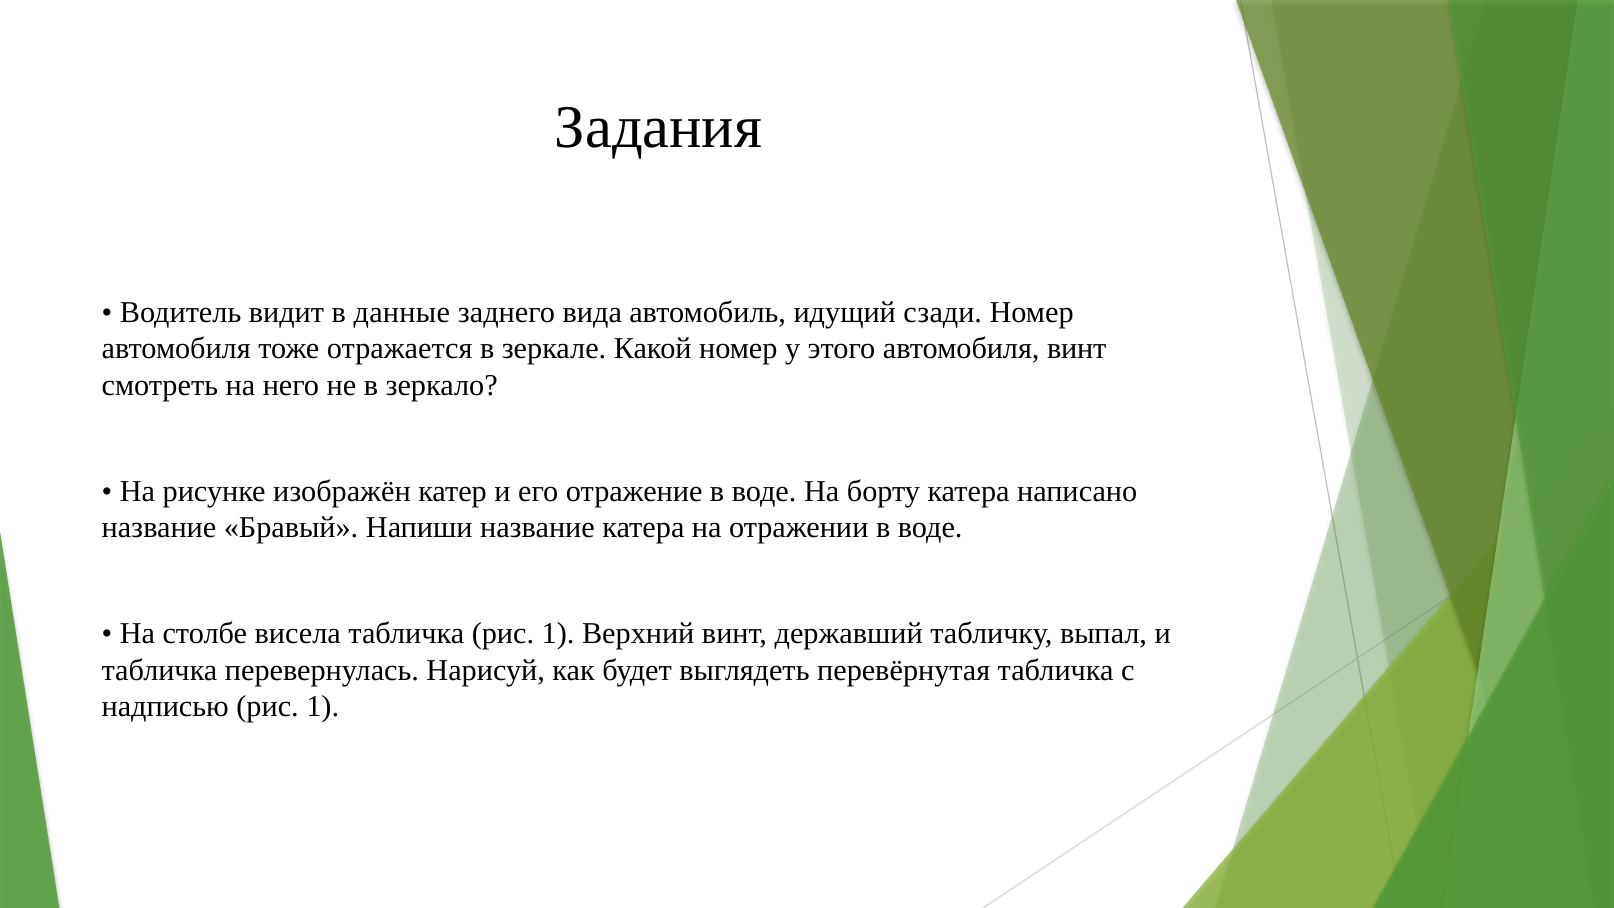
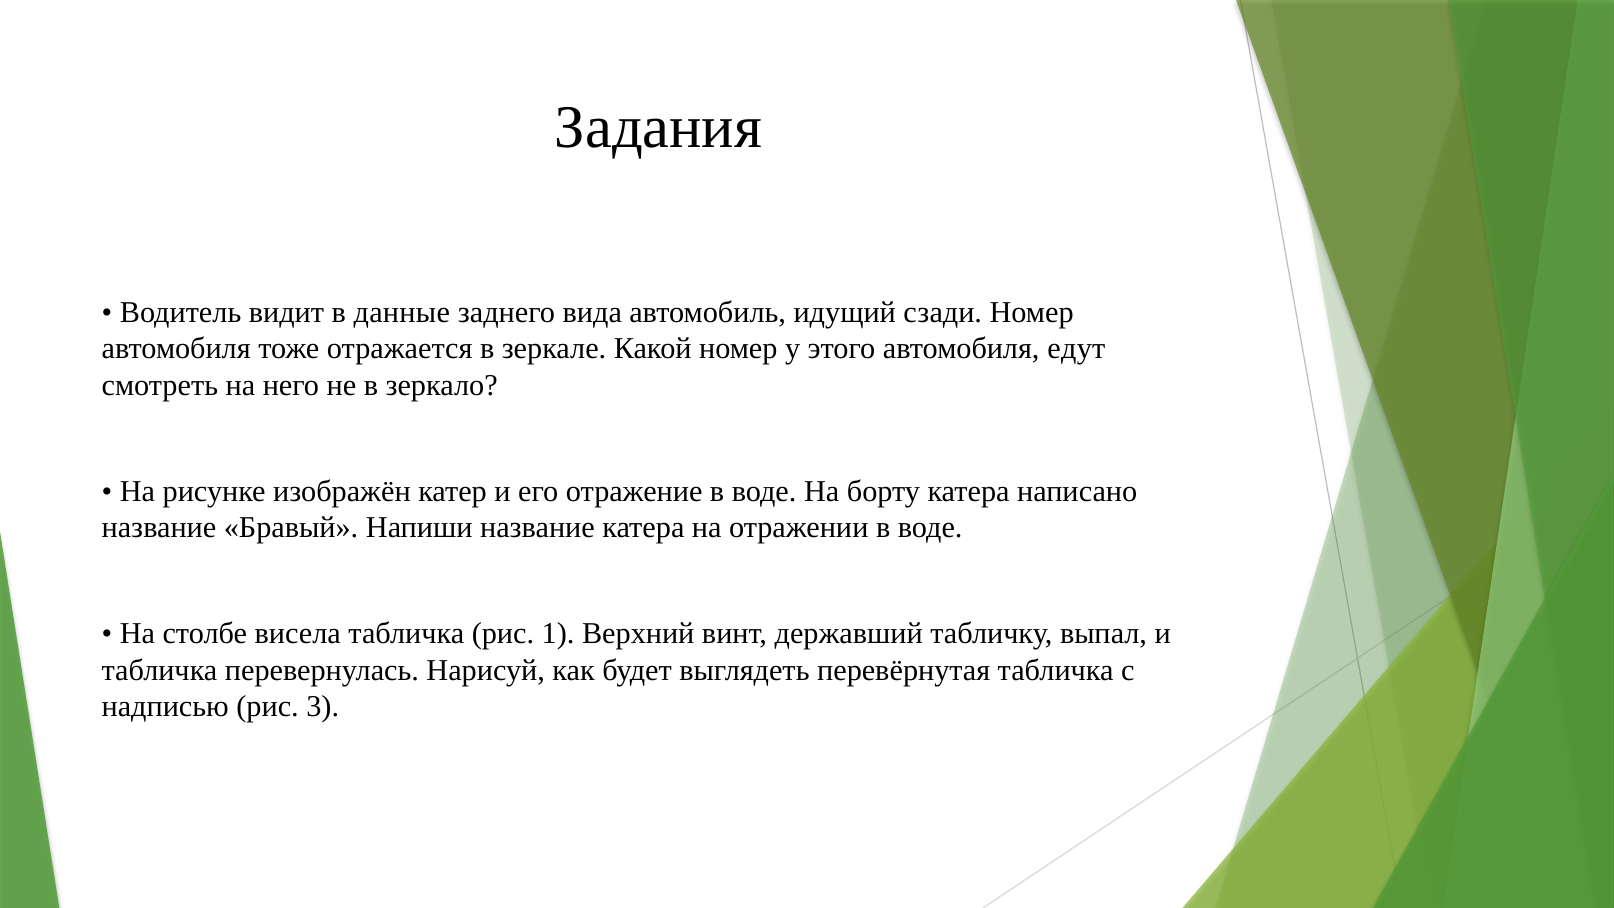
автомобиля винт: винт -> едут (1076, 349)
надписью рис 1: 1 -> 3 (323, 706)
